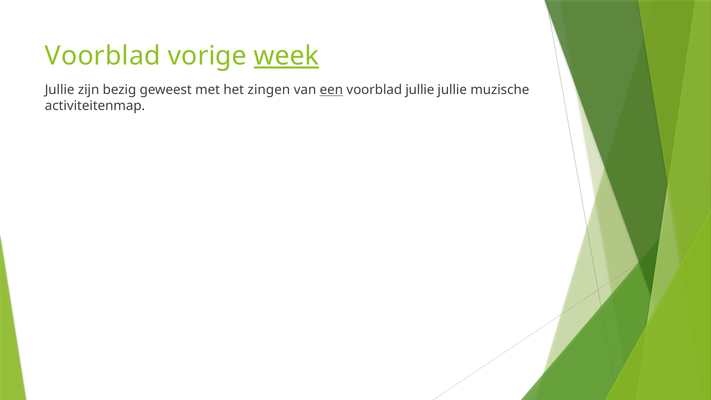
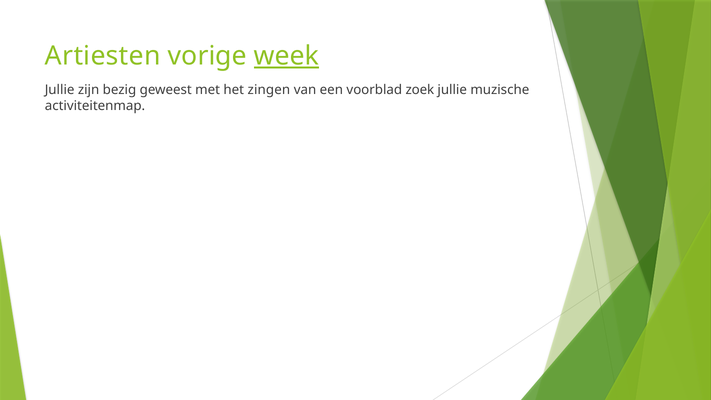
Voorblad: Voorblad -> Artiesten (103, 56)
een underline: present -> none (331, 90)
voorblad jullie: jullie -> zoek (420, 90)
